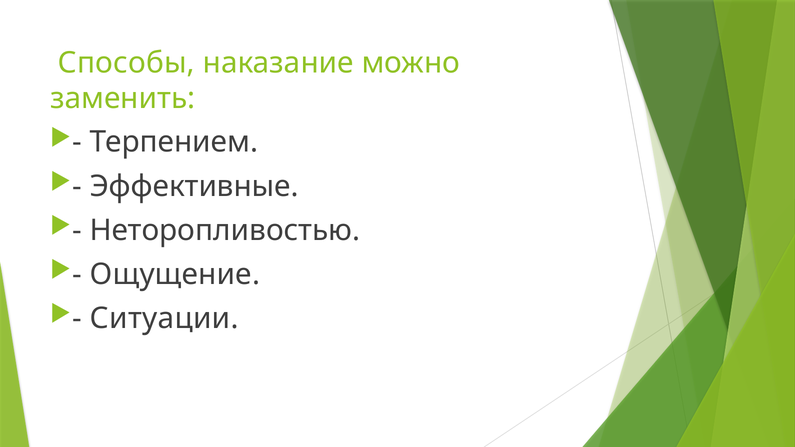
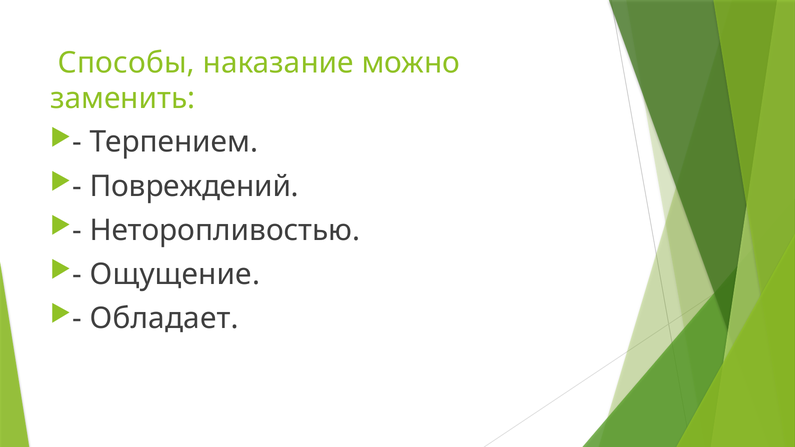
Эффективные: Эффективные -> Повреждений (194, 186)
Ситуации: Ситуации -> Обладает (164, 318)
